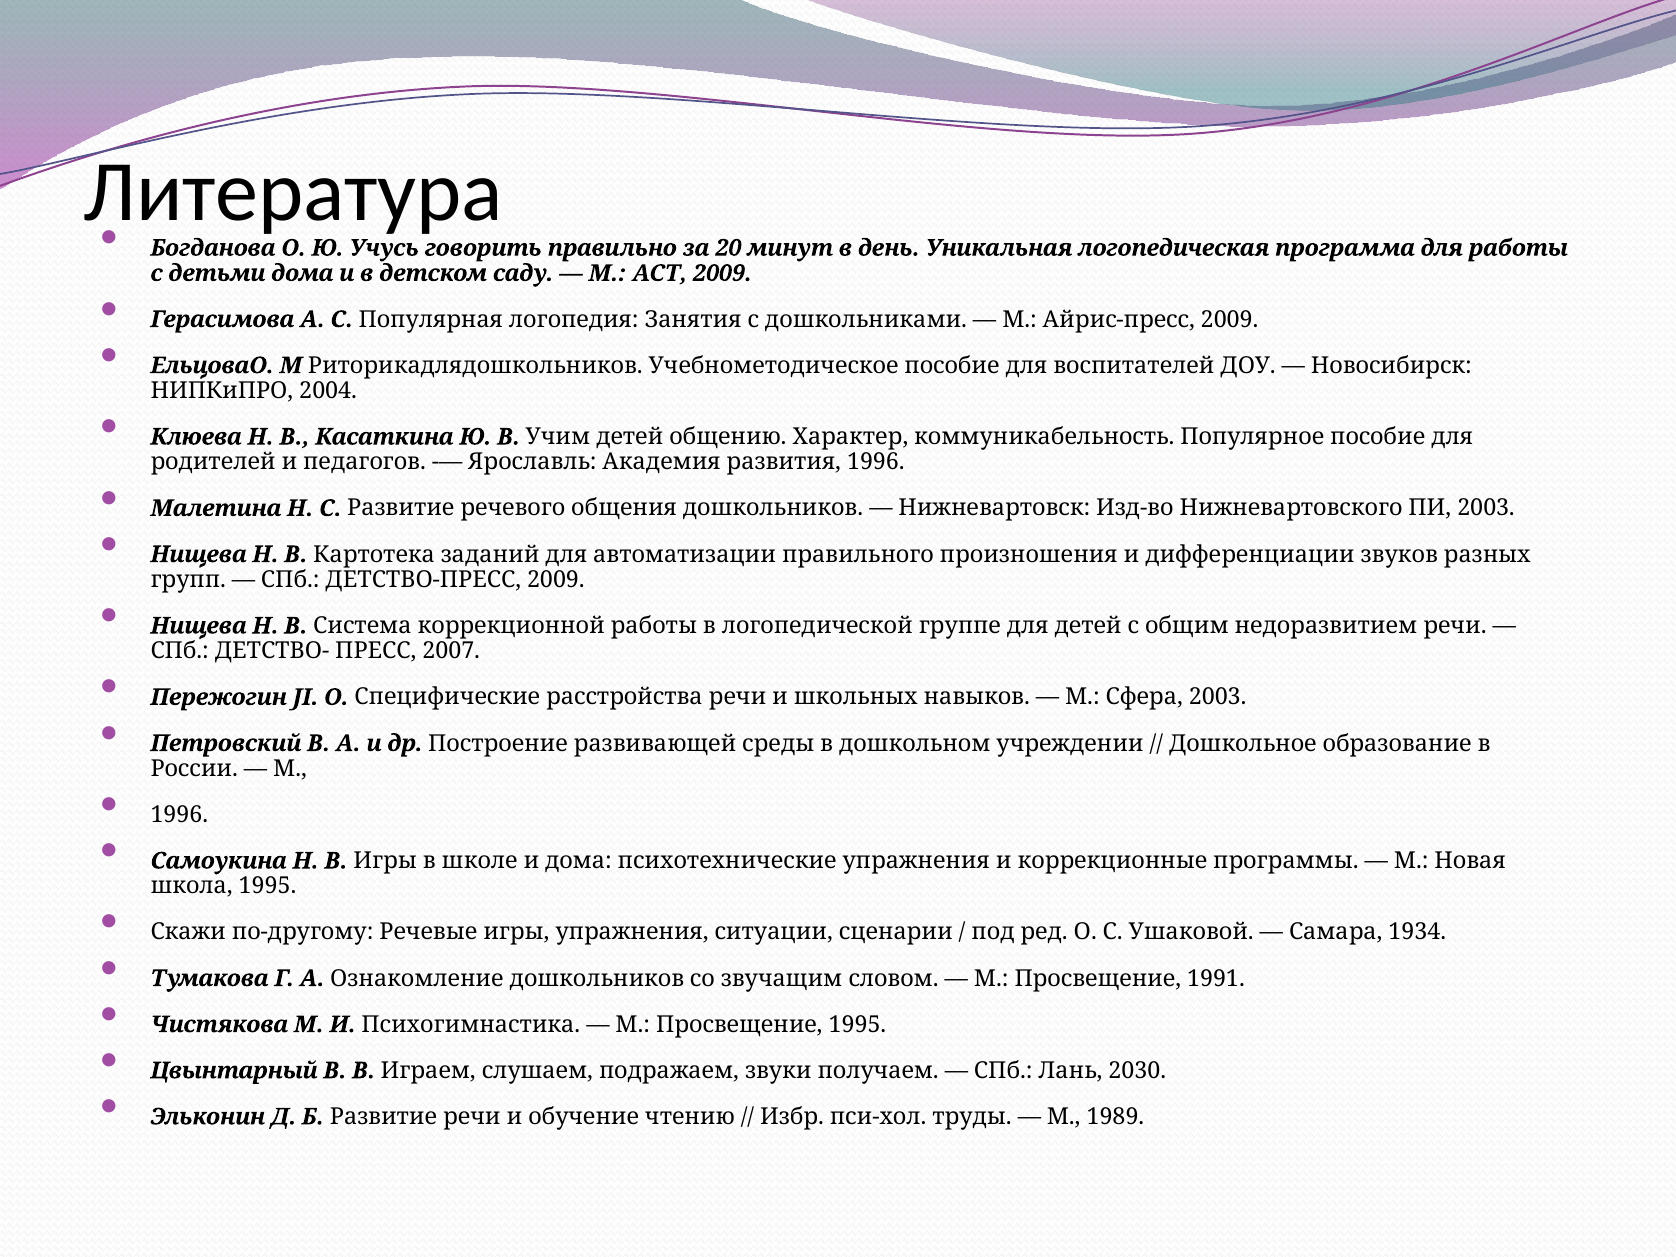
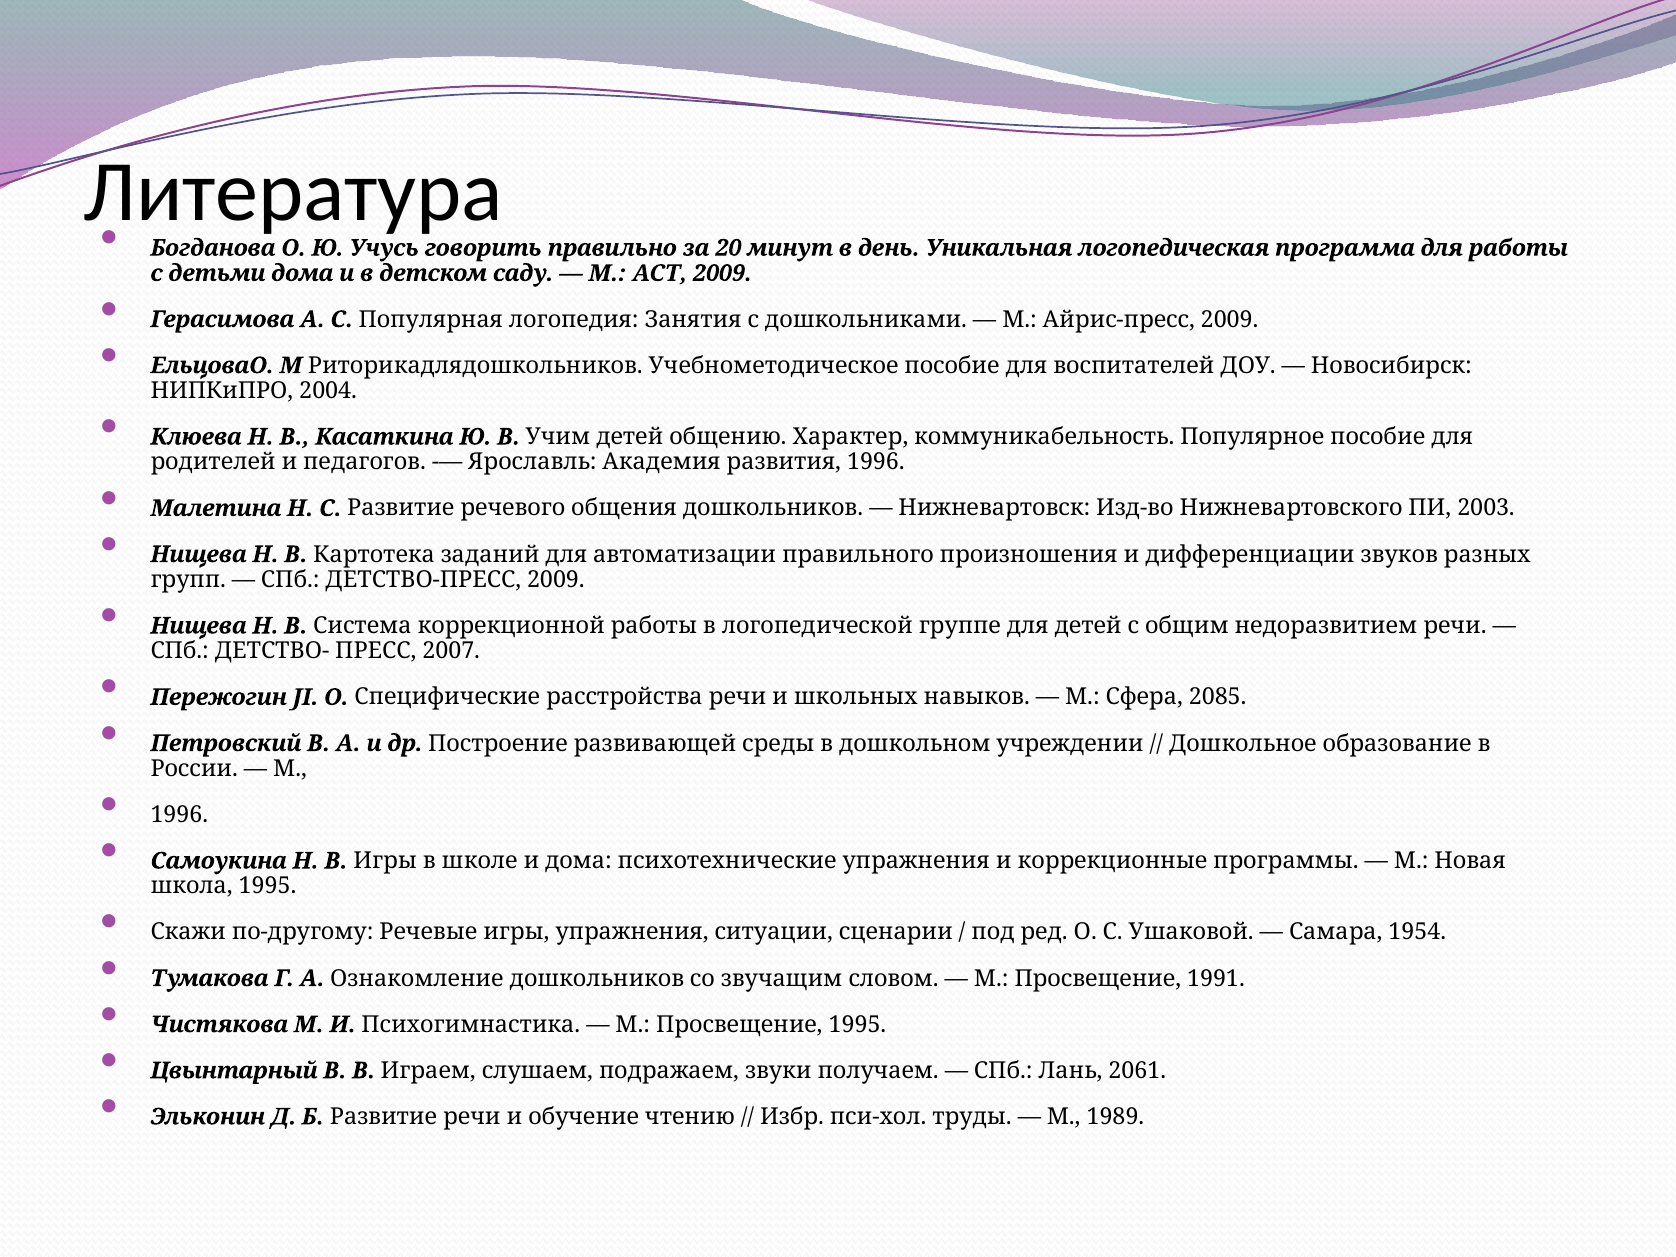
Сфера 2003: 2003 -> 2085 (1218, 697)
1934: 1934 -> 1954 (1417, 932)
2030: 2030 -> 2061 (1137, 1071)
